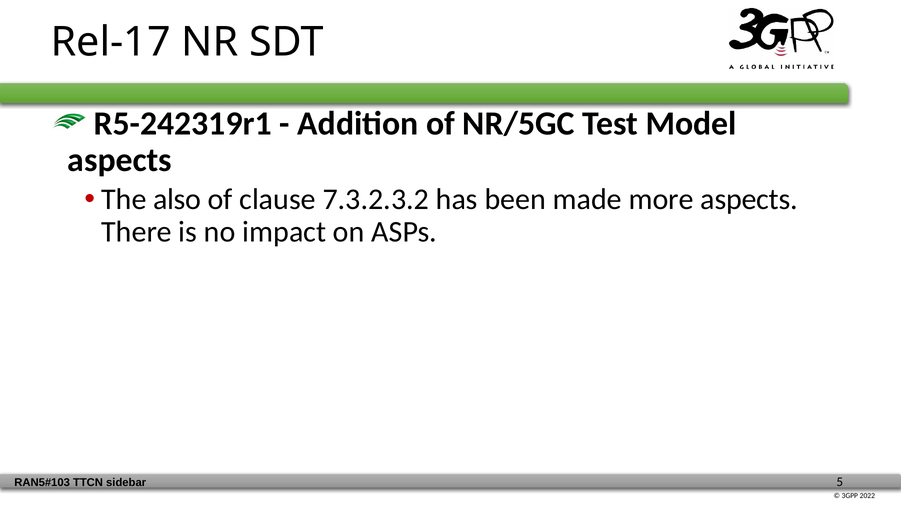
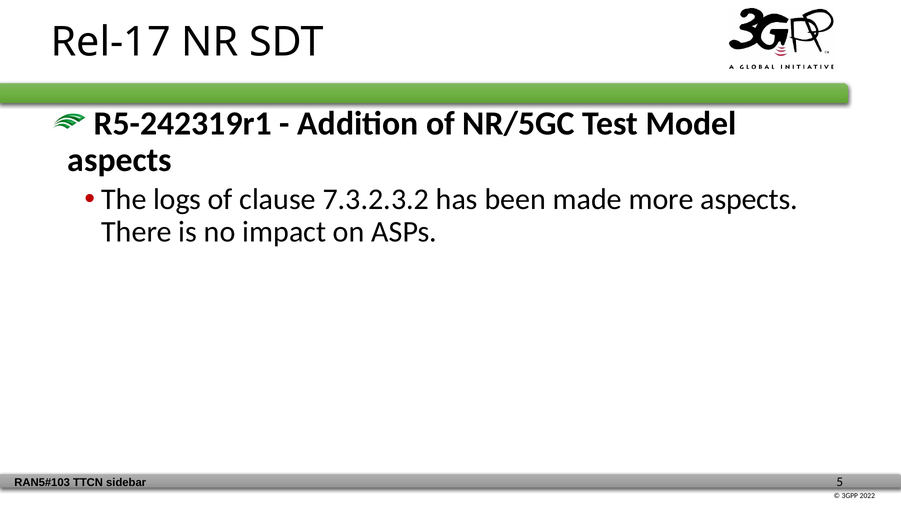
also: also -> logs (177, 199)
